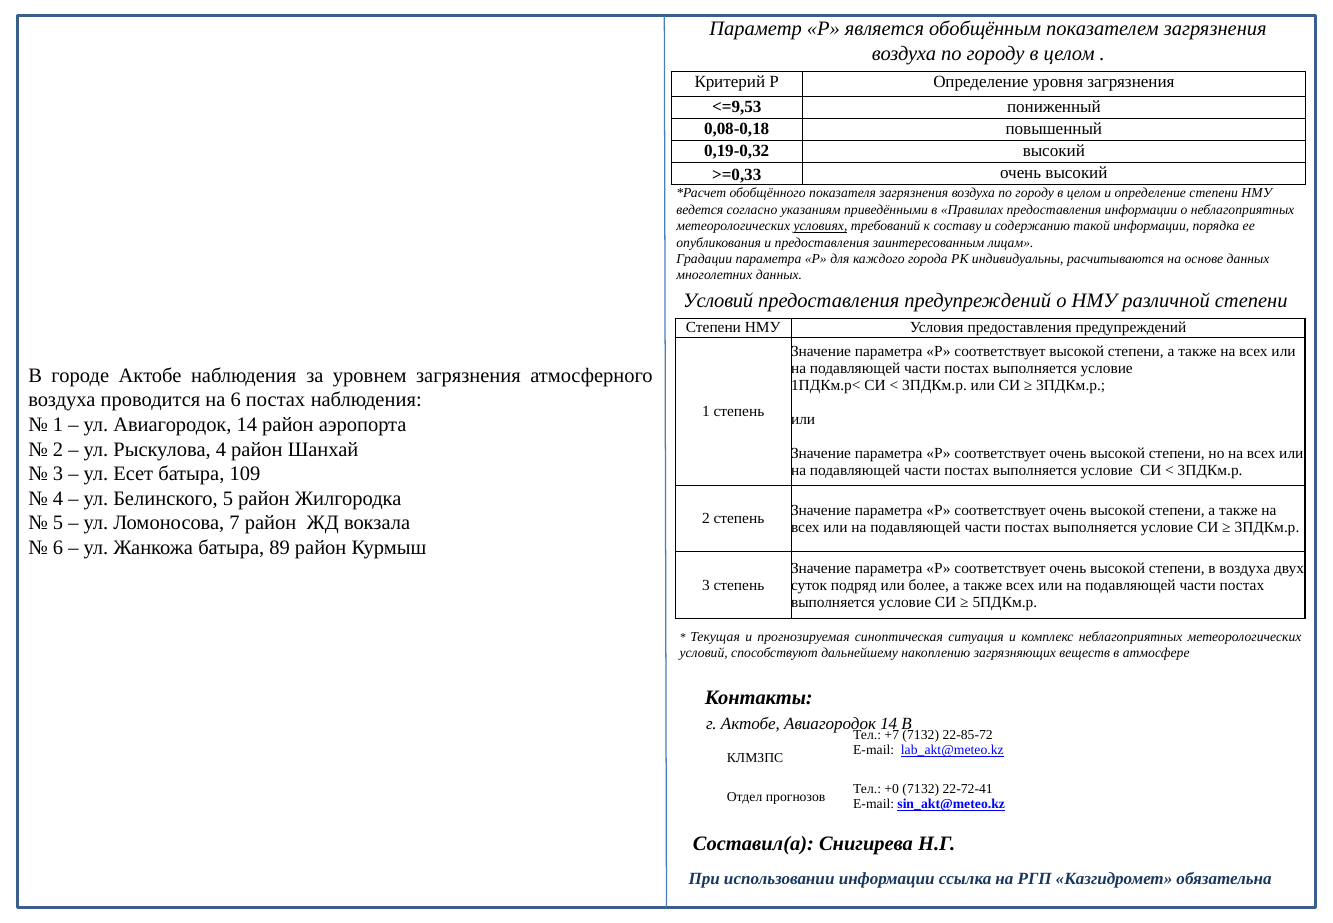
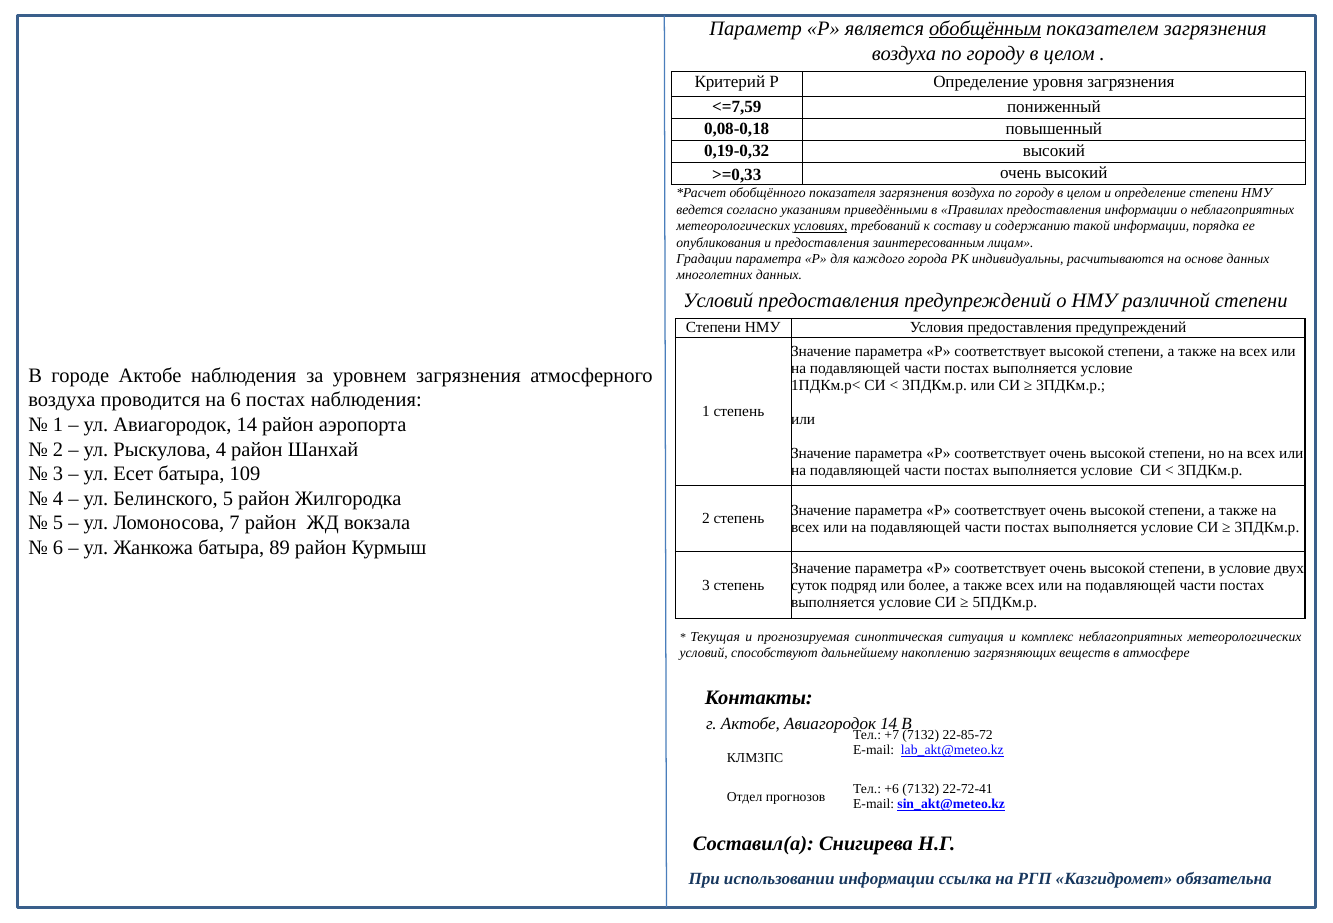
обобщённым underline: none -> present (985, 29)
<=9,53: <=9,53 -> <=7,59 (737, 107)
в воздуха: воздуха -> условие (1245, 568)
+0: +0 -> +6 (892, 789)
